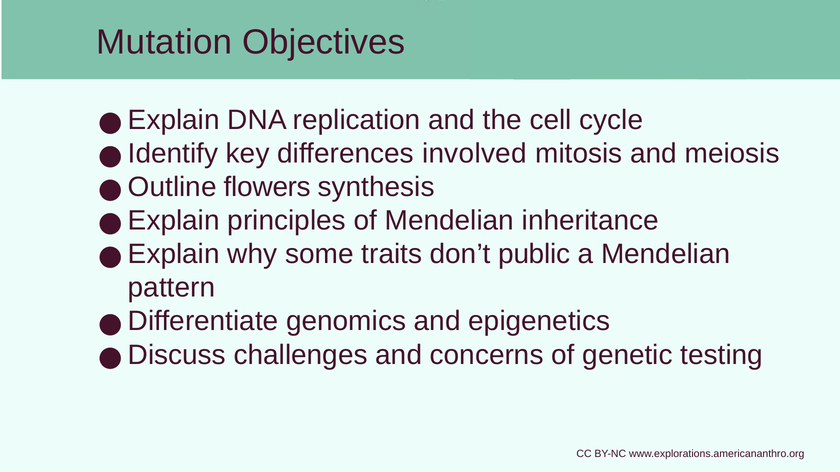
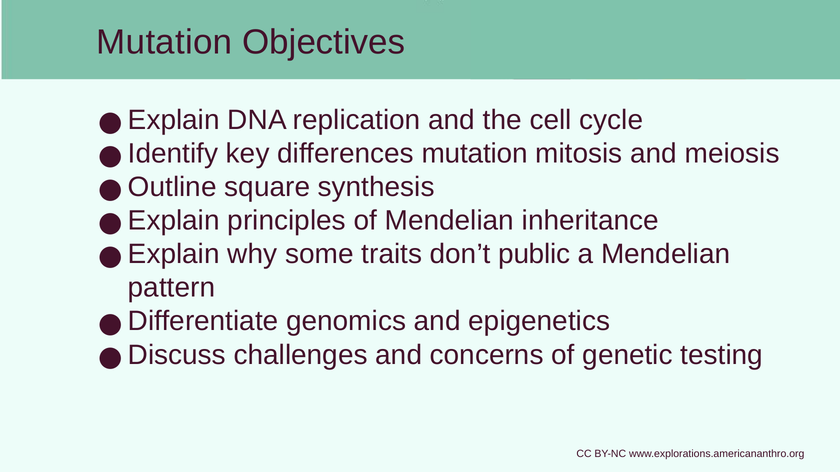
differences involved: involved -> mutation (475, 154)
flowers: flowers -> square (267, 187)
